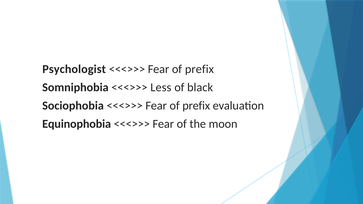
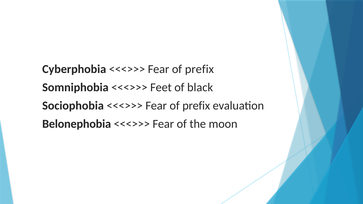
Psychologist: Psychologist -> Cyberphobia (74, 69)
Less: Less -> Feet (161, 87)
Equinophobia: Equinophobia -> Belonephobia (77, 124)
